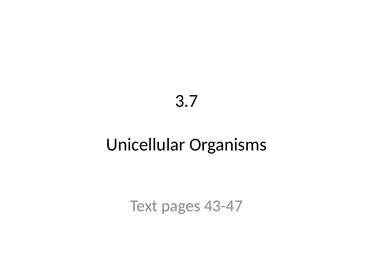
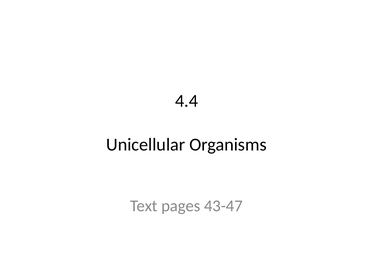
3.7: 3.7 -> 4.4 (186, 101)
